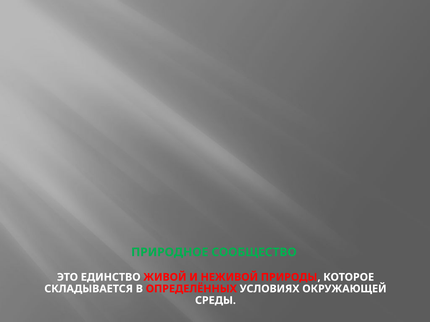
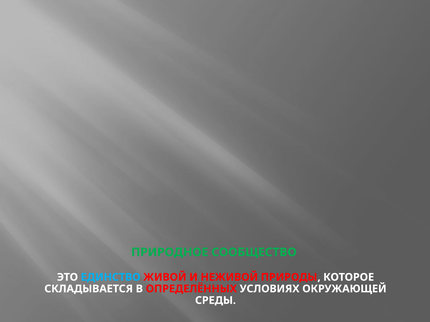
ЕДИНСТВО colour: white -> light blue (111, 278)
